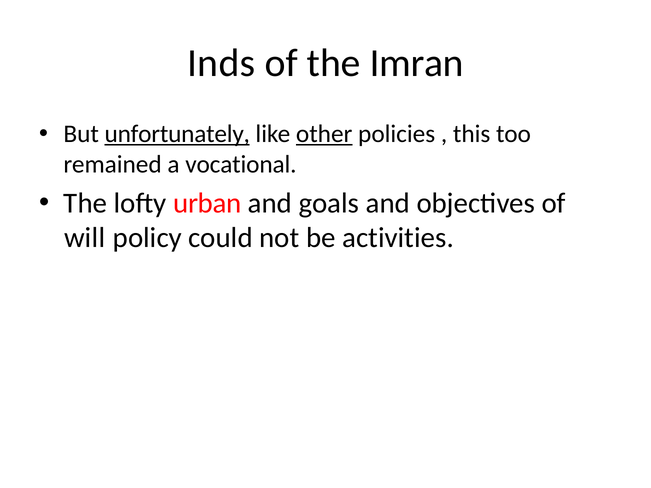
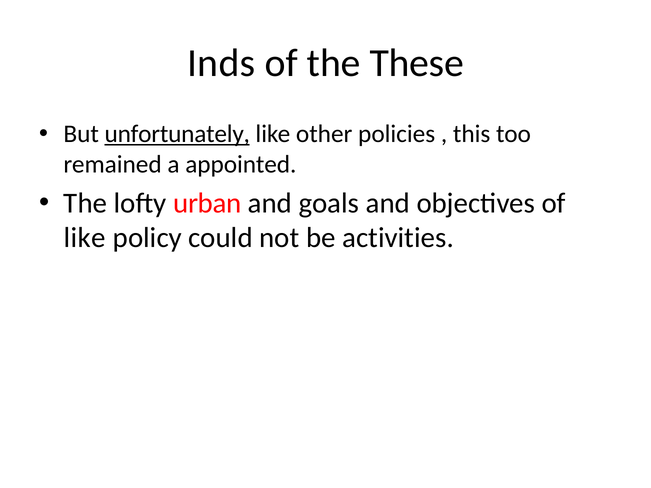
Imran: Imran -> These (417, 63)
other underline: present -> none (324, 134)
vocational: vocational -> appointed (241, 165)
will: will -> like (85, 238)
